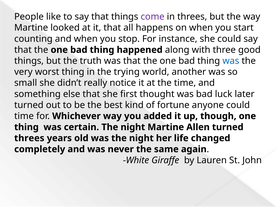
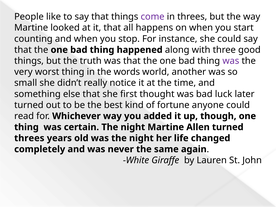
was colour: blue -> purple (231, 61)
trying: trying -> words (127, 72)
time: time -> read (24, 116)
